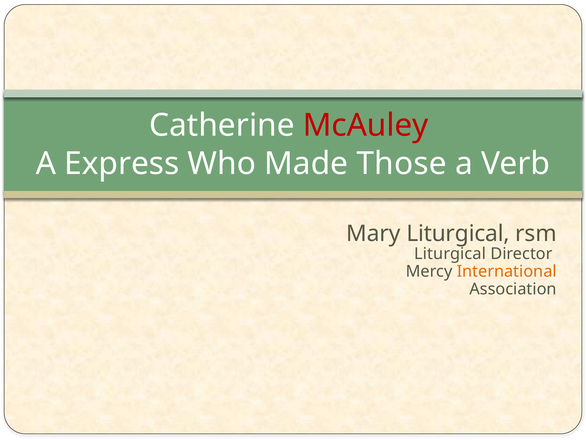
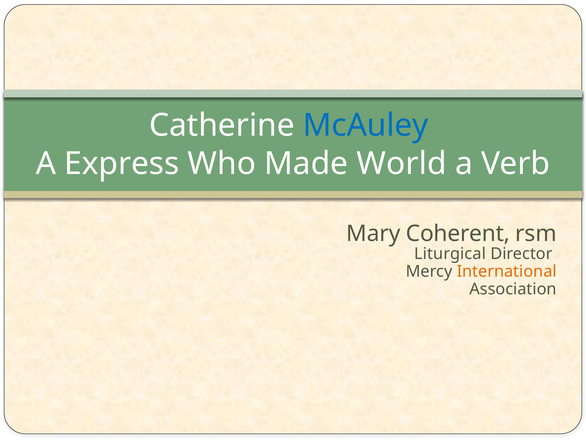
McAuley colour: red -> blue (366, 125)
Those: Those -> World (402, 163)
Mary Liturgical: Liturgical -> Coherent (458, 233)
